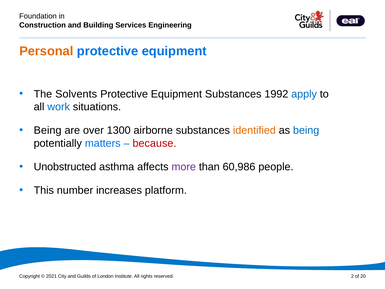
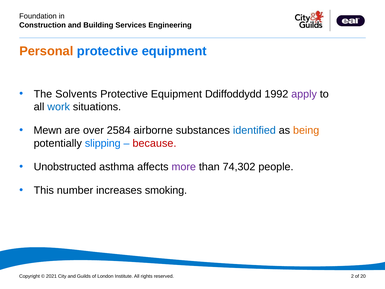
Equipment Substances: Substances -> Ddiffoddydd (233, 94)
apply colour: blue -> purple (304, 94)
Being: Being -> Mewn (48, 130)
1300: 1300 -> 2584 (119, 130)
identified colour: orange -> blue (254, 130)
being colour: blue -> orange (306, 130)
matters: matters -> slipping (103, 143)
60,986: 60,986 -> 74,302 (239, 167)
platform: platform -> smoking (166, 190)
